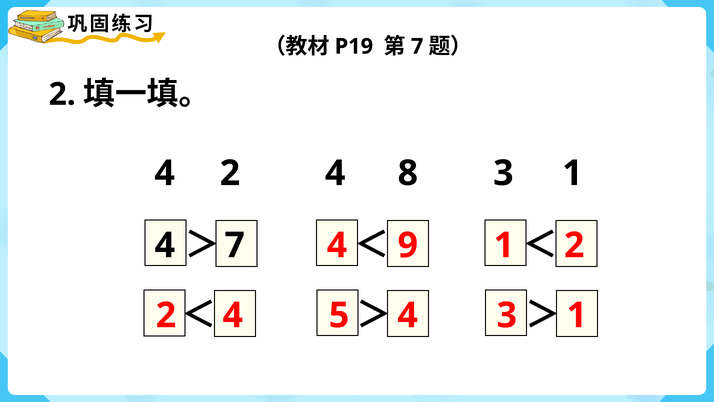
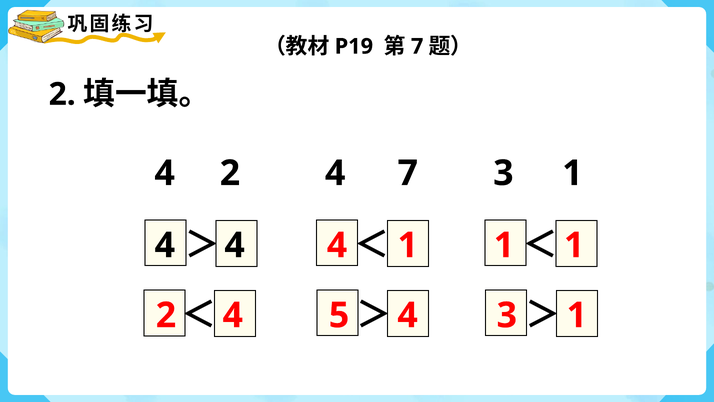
4 8: 8 -> 7 (408, 173)
7: 7 -> 4 (235, 245)
9: 9 -> 1 (408, 245)
1 2: 2 -> 1 (574, 245)
